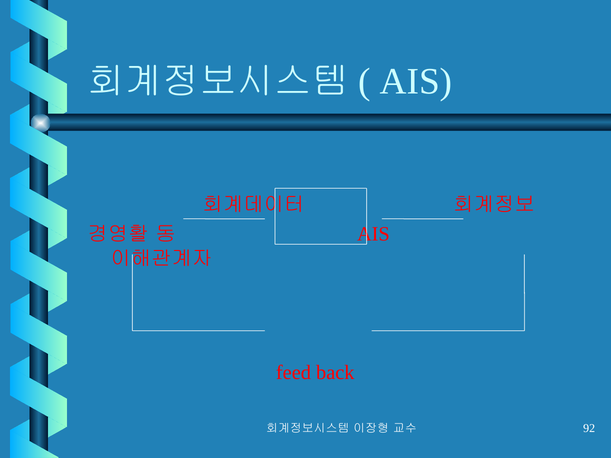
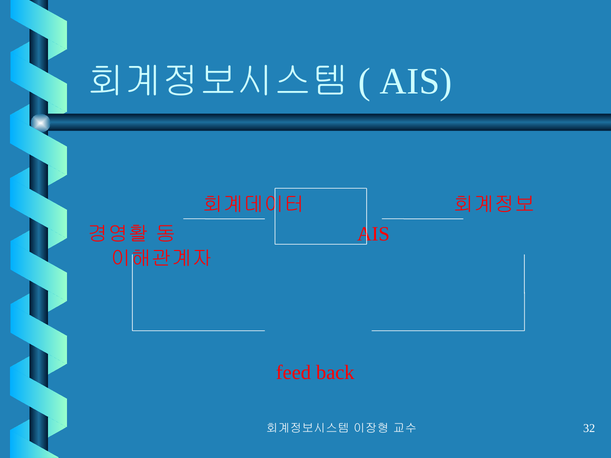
92: 92 -> 32 (589, 429)
